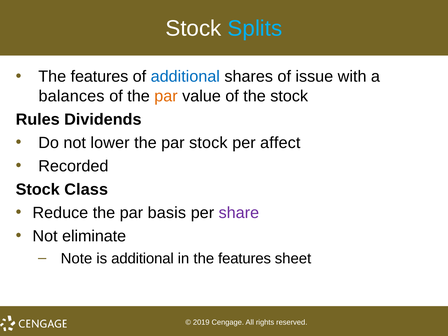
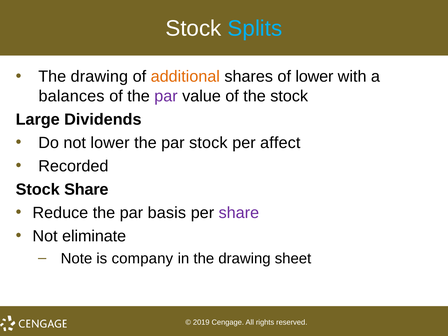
features: features -> drawing (99, 77)
additional colour: blue -> orange (185, 77)
of issue: issue -> lower (314, 77)
par colour: orange -> purple (166, 96)
Rules: Rules -> Large (38, 119)
Stock Class: Class -> Share (86, 189)
is additional: additional -> company (142, 259)
in the features: features -> drawing (244, 259)
